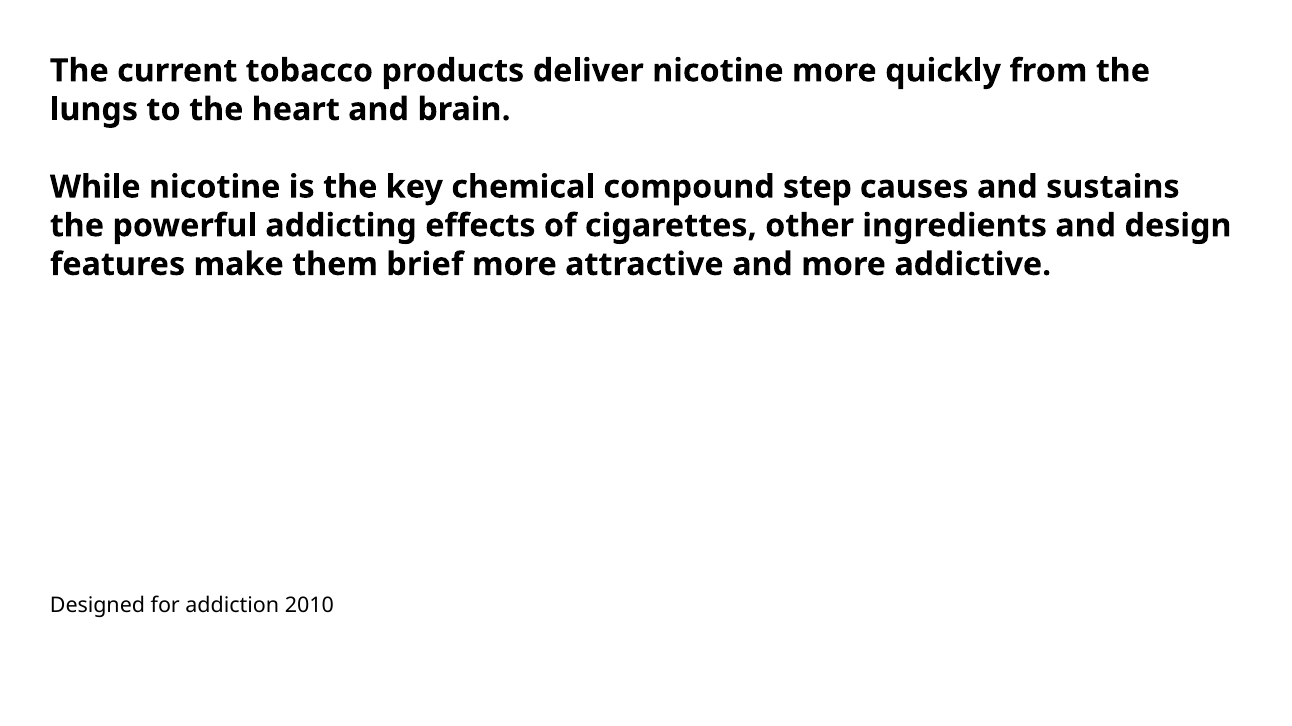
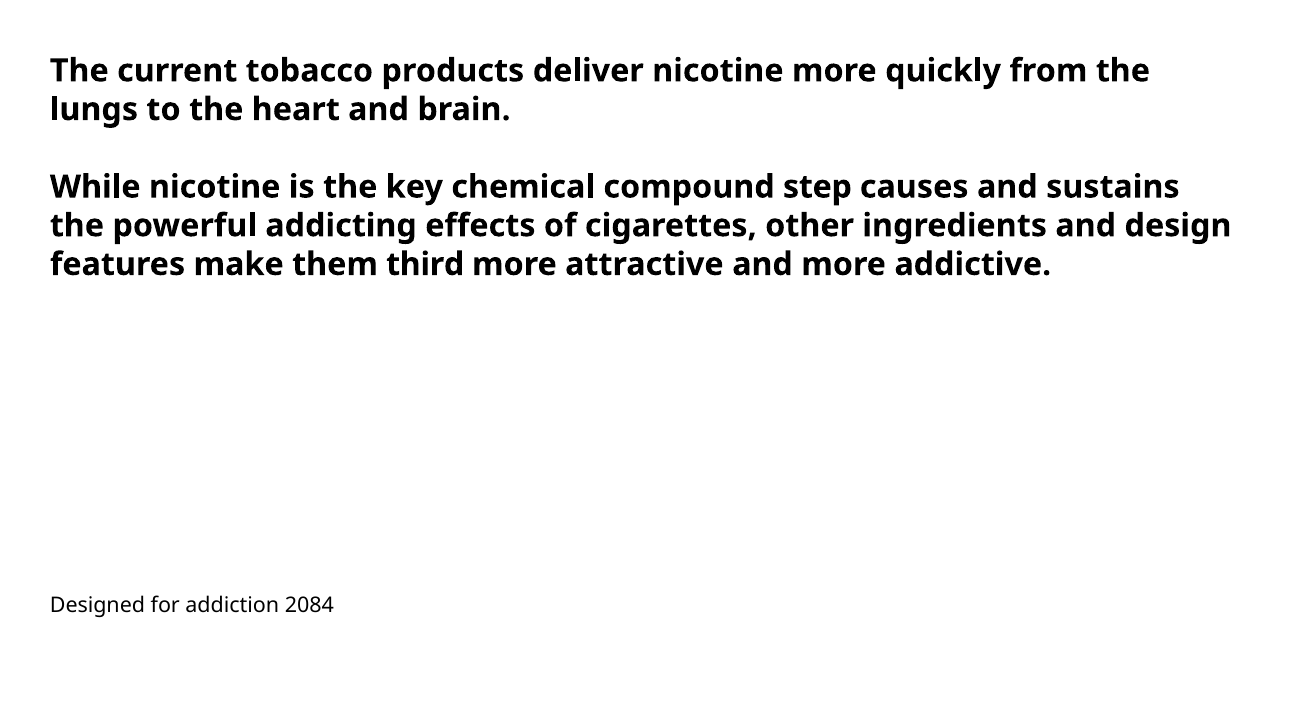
brief: brief -> third (425, 265)
2010: 2010 -> 2084 (309, 606)
